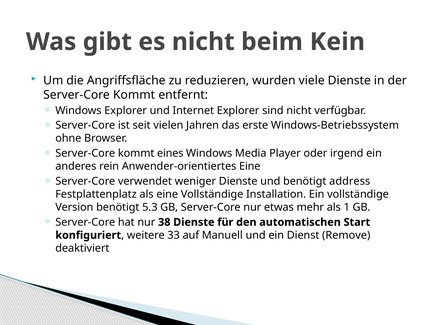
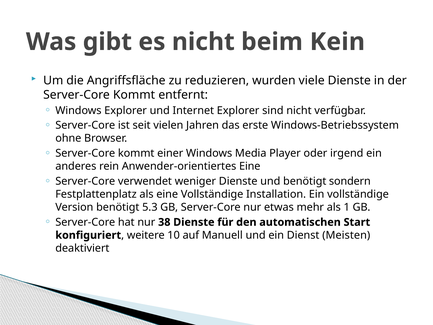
eines: eines -> einer (170, 153)
address: address -> sondern (350, 181)
33: 33 -> 10 (174, 235)
Remove: Remove -> Meisten (346, 235)
